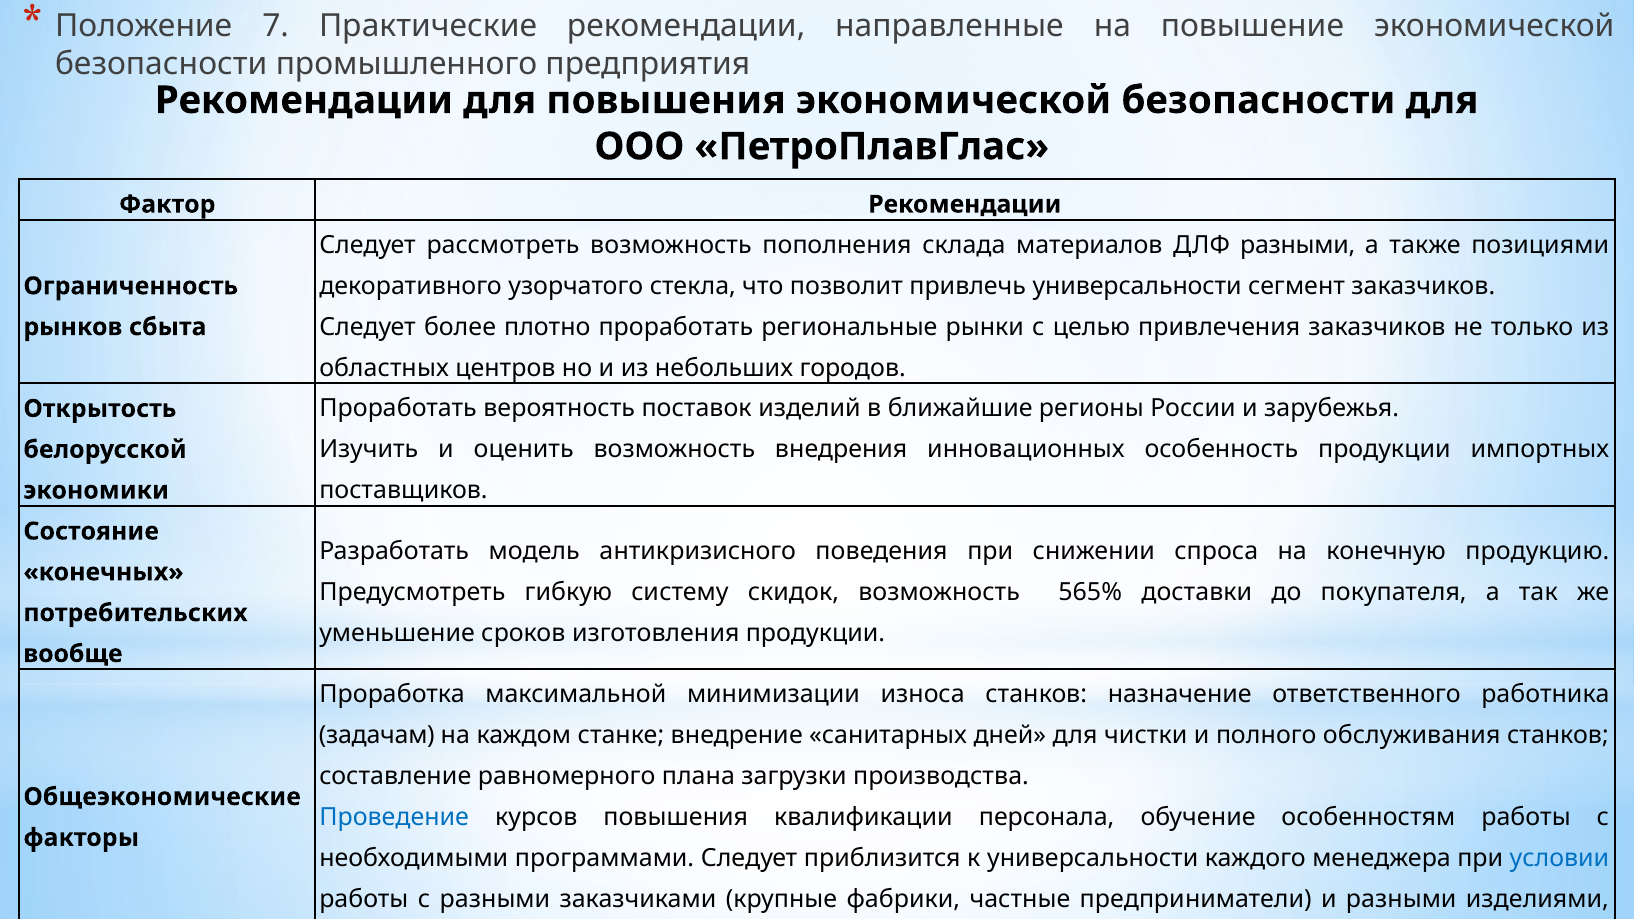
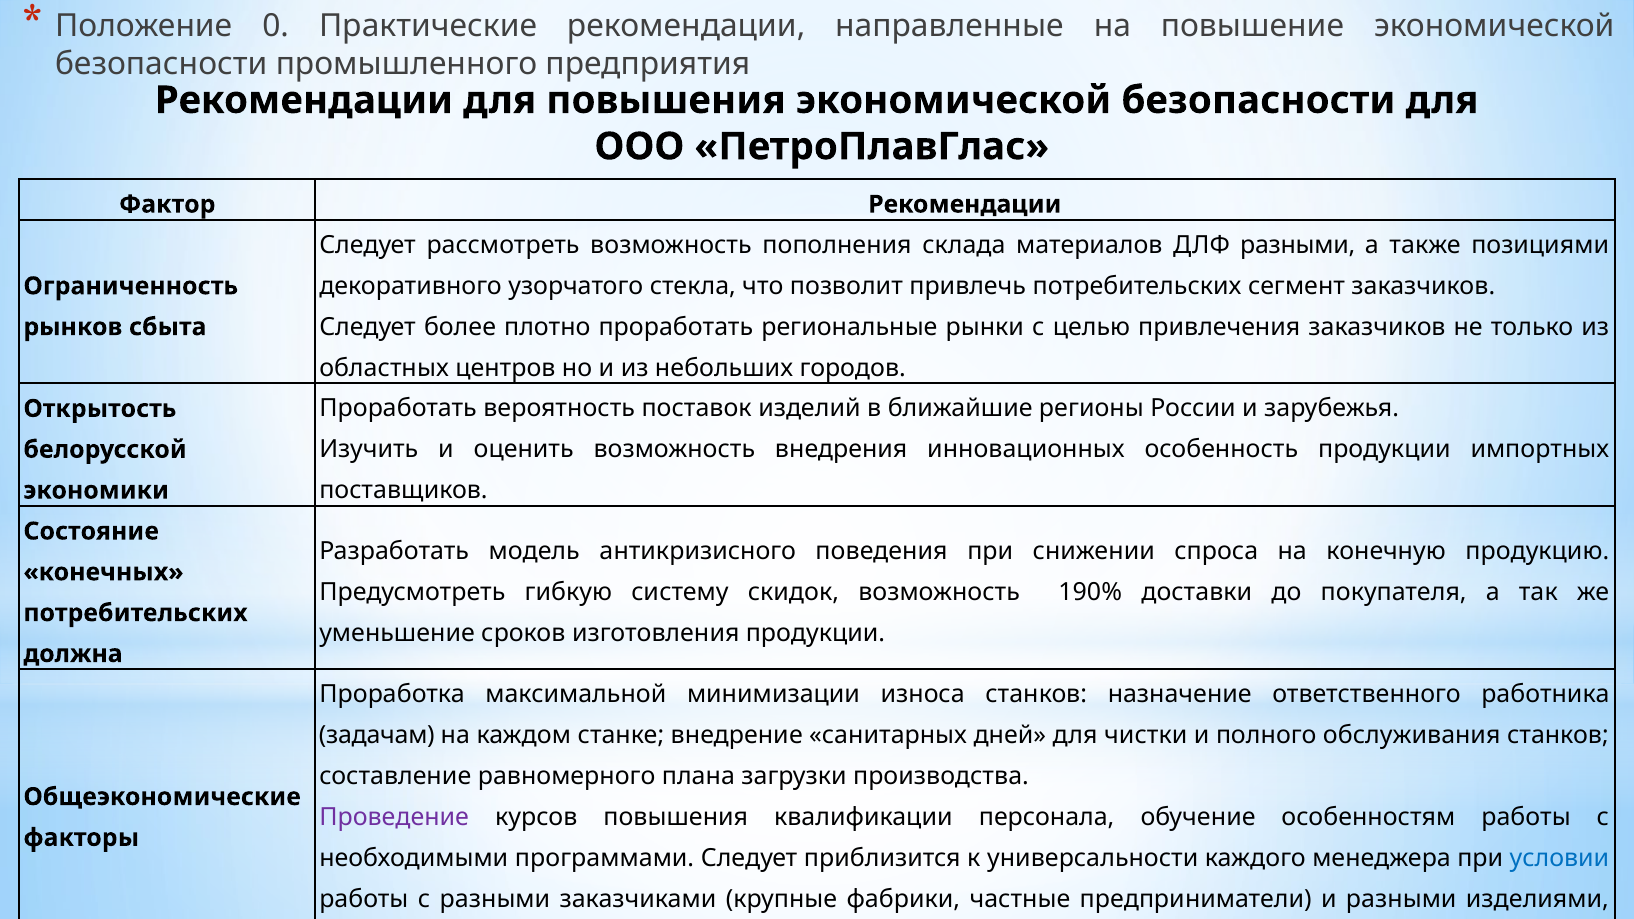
7: 7 -> 0 (276, 26)
привлечь универсальности: универсальности -> потребительских (1137, 286)
565%: 565% -> 190% (1090, 593)
вообще: вообще -> должна (73, 654)
Проведение colour: blue -> purple (394, 817)
